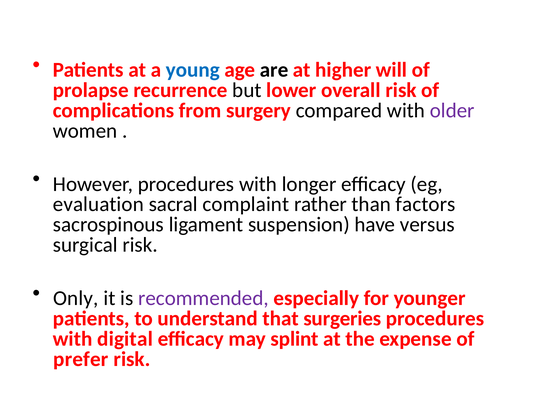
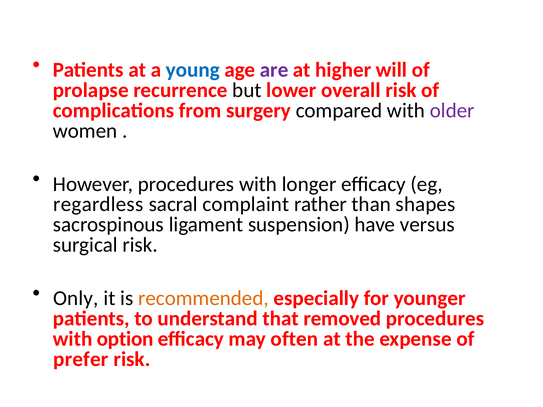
are colour: black -> purple (274, 70)
evaluation: evaluation -> regardless (98, 204)
factors: factors -> shapes (426, 204)
recommended colour: purple -> orange (203, 298)
surgeries: surgeries -> removed (342, 319)
digital: digital -> option (125, 339)
splint: splint -> often (294, 339)
